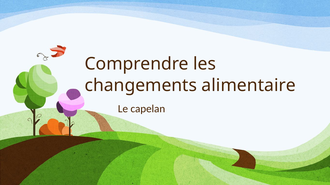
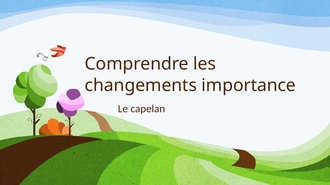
alimentaire: alimentaire -> importance (249, 86)
